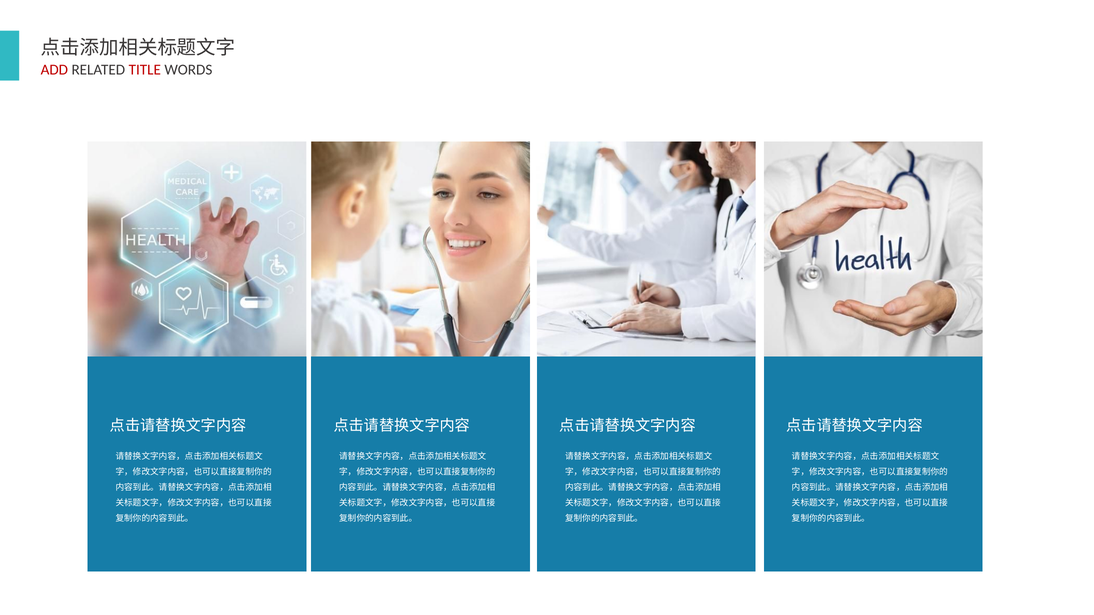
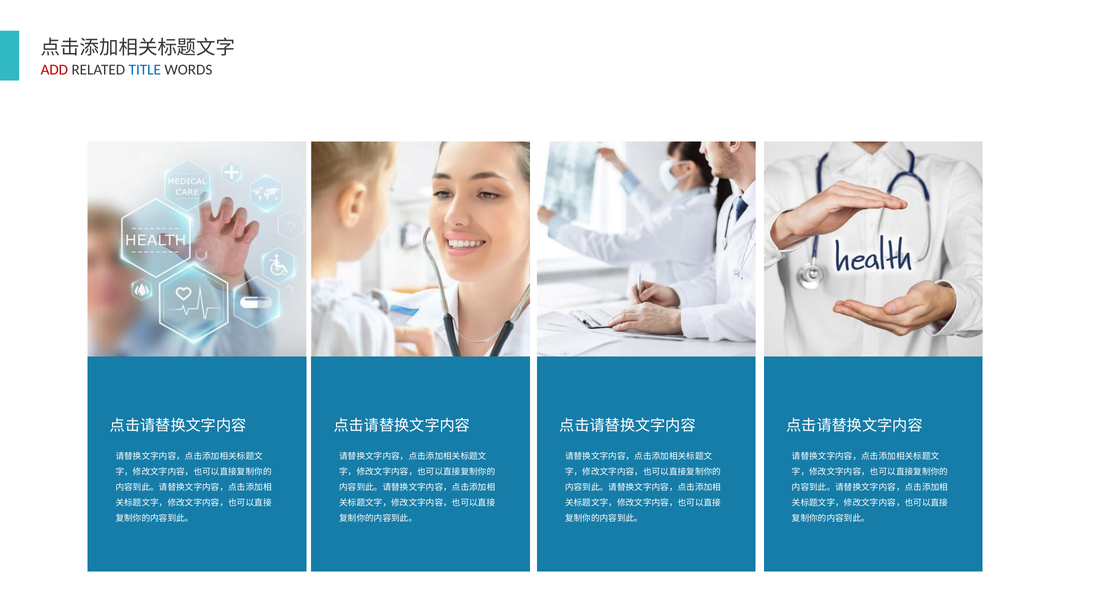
TITLE colour: red -> blue (145, 70)
